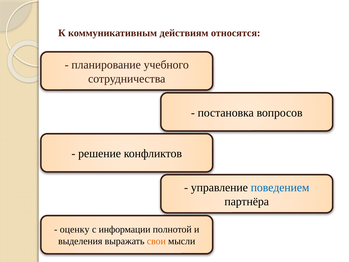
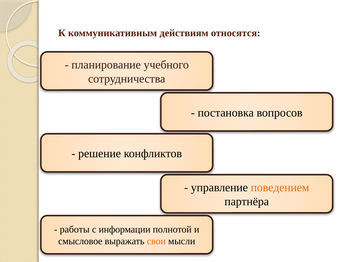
поведением colour: blue -> orange (280, 187)
оценку: оценку -> работы (75, 229)
выделения: выделения -> смысловое (80, 241)
